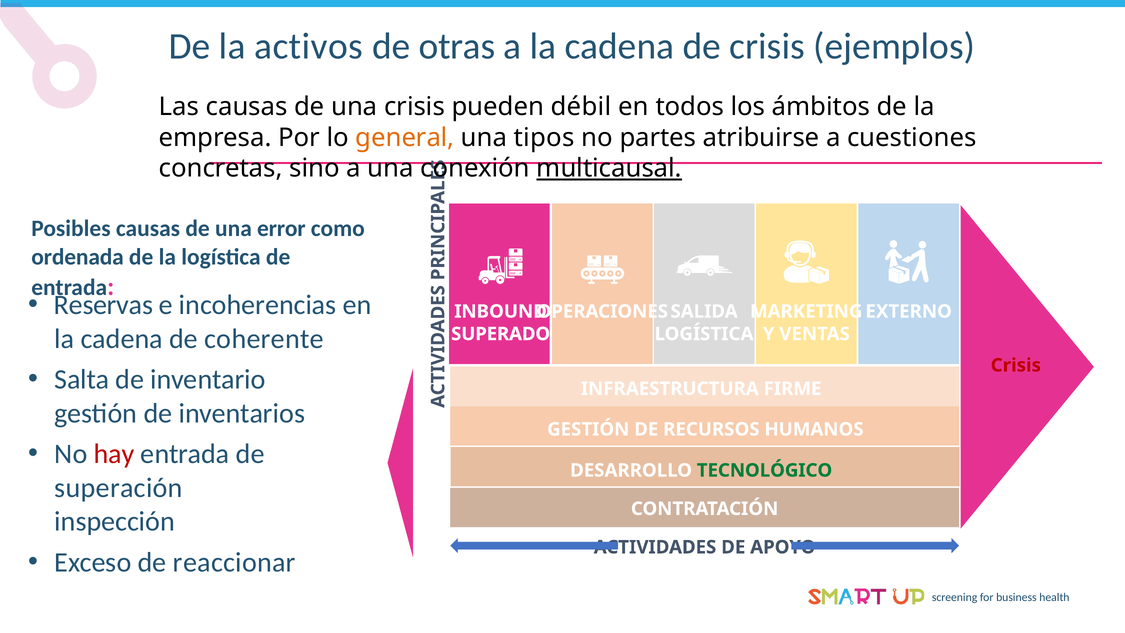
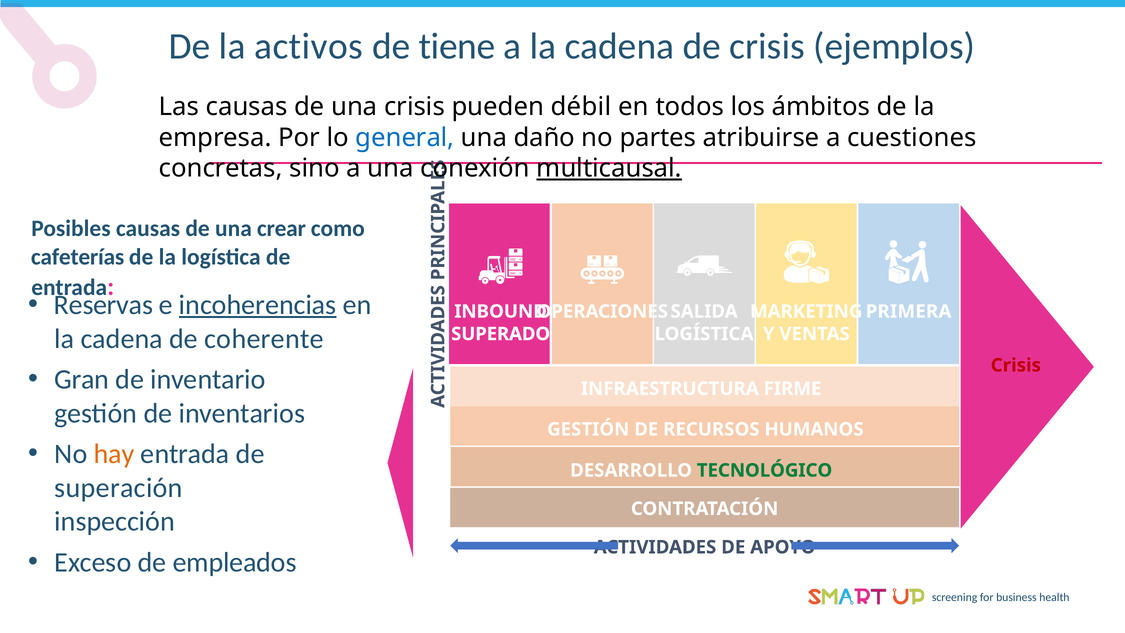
otras: otras -> tiene (457, 47)
general colour: orange -> blue (405, 137)
tipos: tipos -> daño (544, 137)
error: error -> crear (281, 229)
ordenada: ordenada -> cafeterías (78, 257)
incoherencias underline: none -> present (258, 305)
EXTERNO: EXTERNO -> PRIMERA (909, 311)
Salta: Salta -> Gran (82, 379)
hay colour: red -> orange (114, 454)
reaccionar: reaccionar -> empleados (235, 562)
